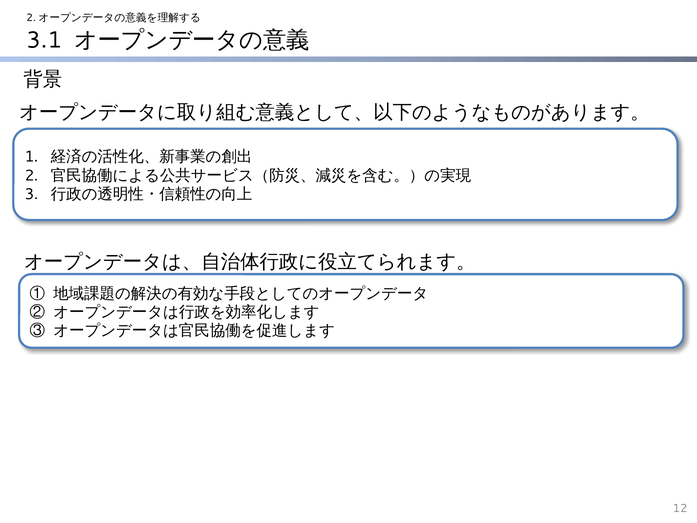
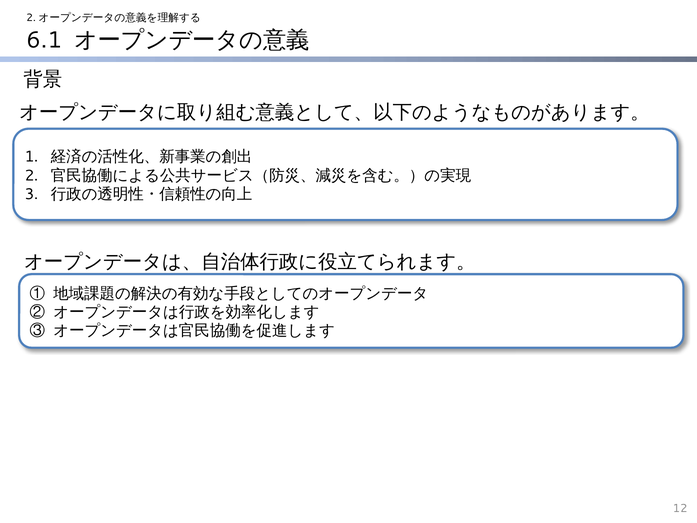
3.1: 3.1 -> 6.1 (44, 40)
